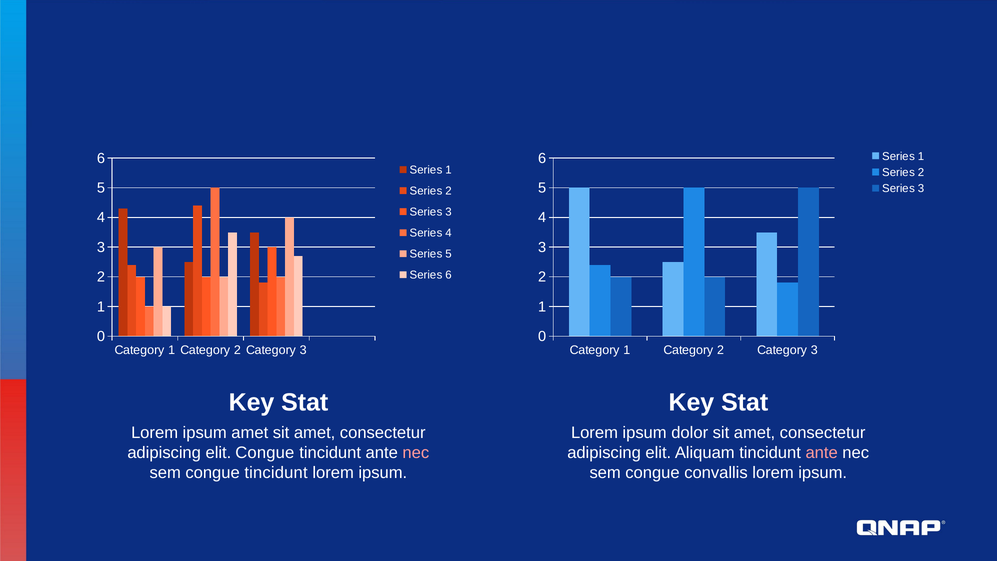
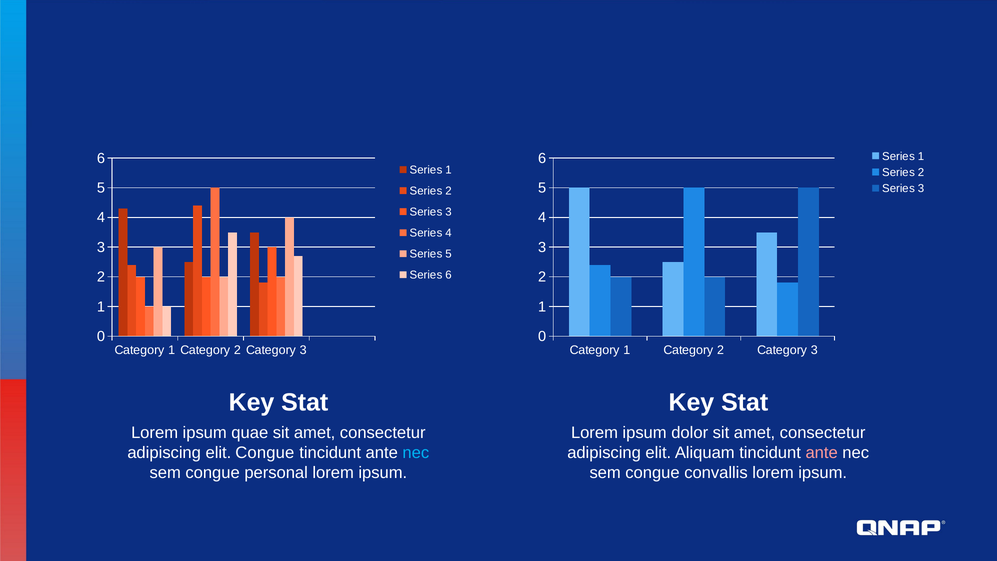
ipsum amet: amet -> quae (250, 433)
nec colour: pink -> light blue (416, 453)
sem congue tincidunt: tincidunt -> personal (276, 473)
